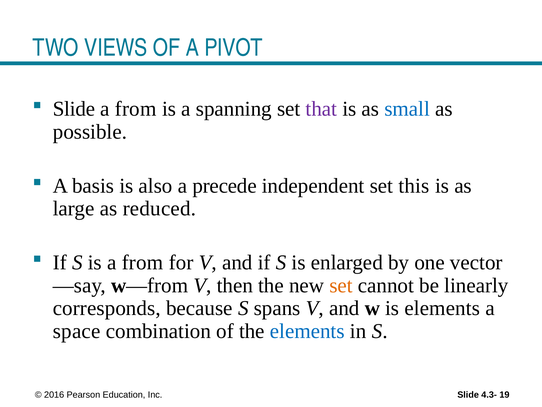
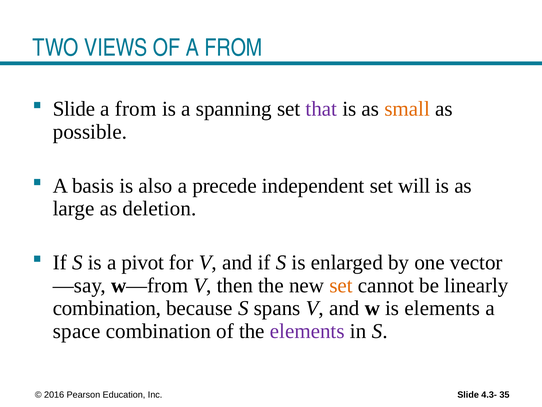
OF A PIVOT: PIVOT -> FROM (233, 48)
small colour: blue -> orange (407, 109)
this: this -> will (414, 186)
reduced: reduced -> deletion (159, 208)
is a from: from -> pivot (143, 262)
corresponds: corresponds -> combination (107, 308)
elements colour: blue -> purple (307, 331)
19: 19 -> 35 (504, 394)
